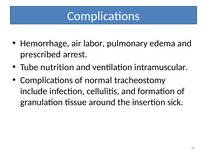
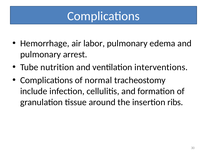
prescribed: prescribed -> pulmonary (41, 54)
intramuscular: intramuscular -> interventions (161, 67)
sick: sick -> ribs (175, 102)
